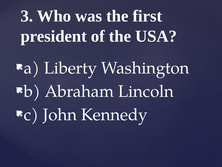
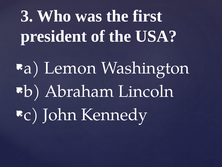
Liberty: Liberty -> Lemon (70, 68)
